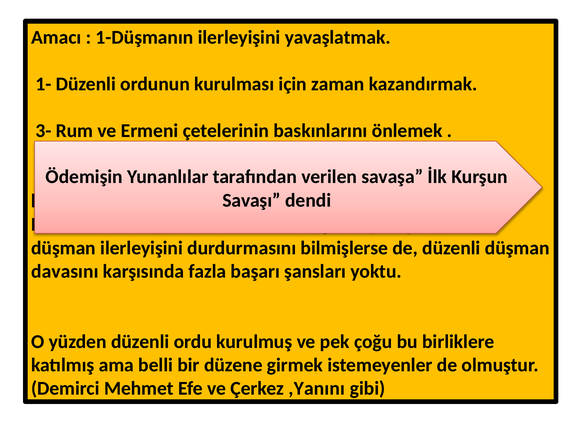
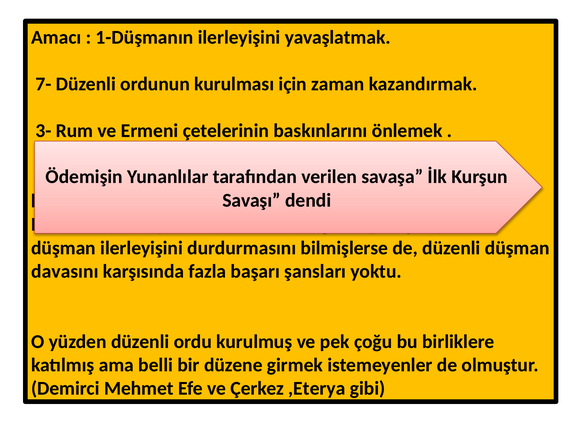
1-: 1- -> 7- (43, 84)
,Yanını: ,Yanını -> ,Eterya (317, 389)
